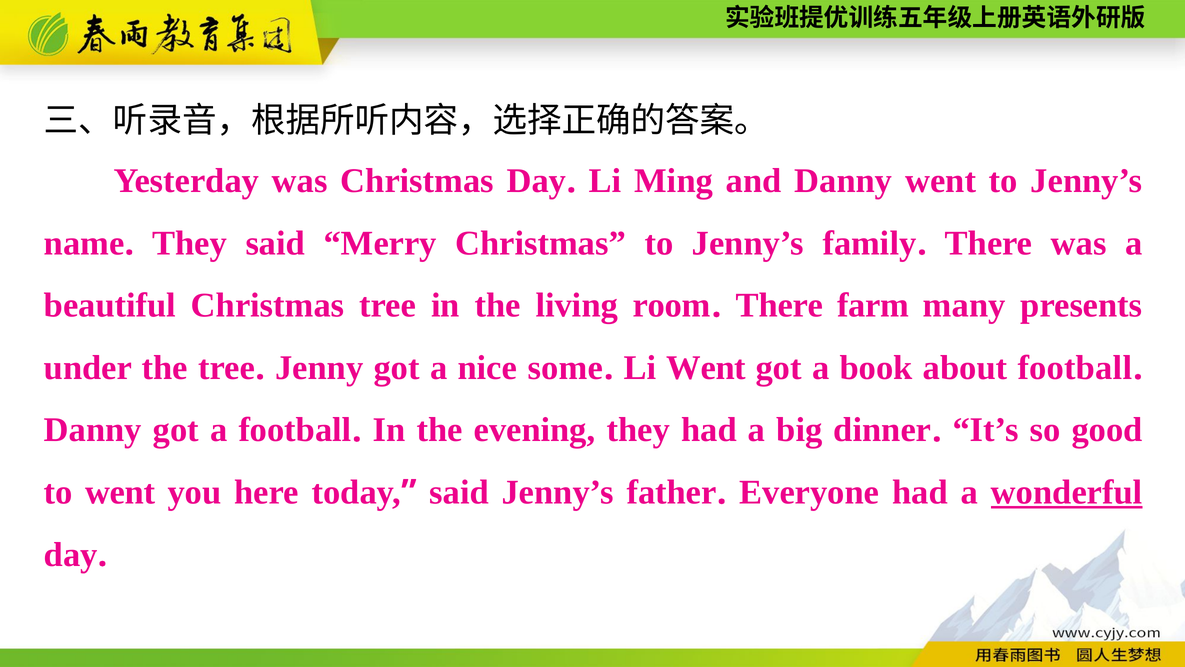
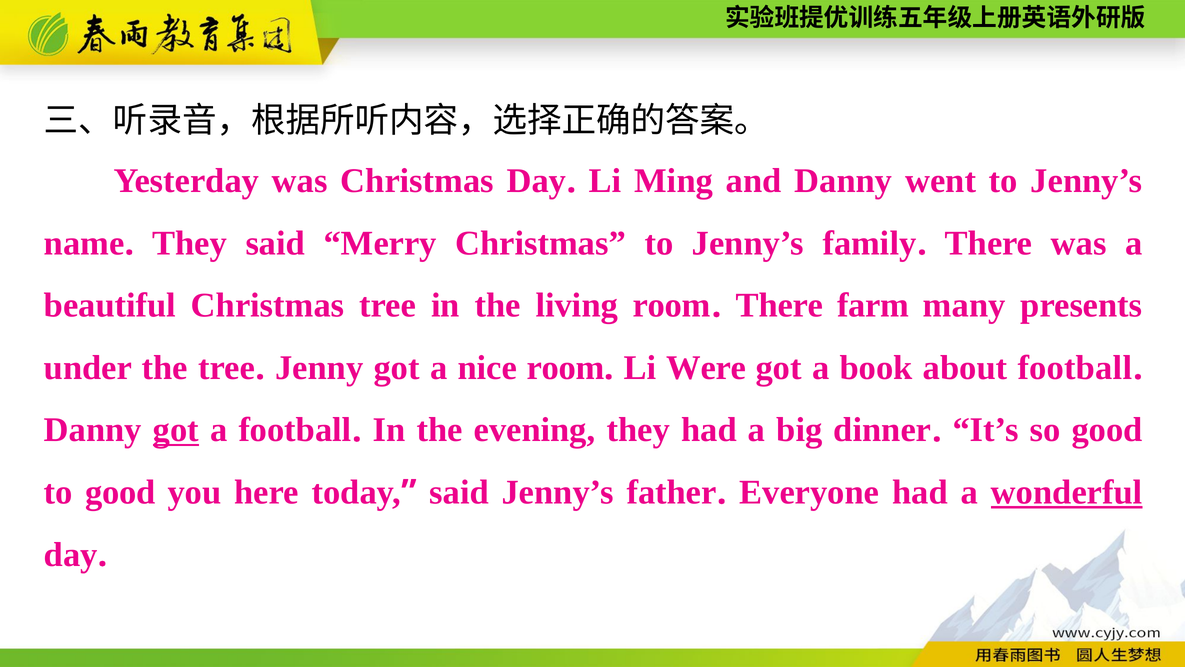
nice some: some -> room (566, 368)
Li Went: Went -> Were (706, 368)
got underline: none -> present (176, 430)
to went: went -> good (120, 492)
